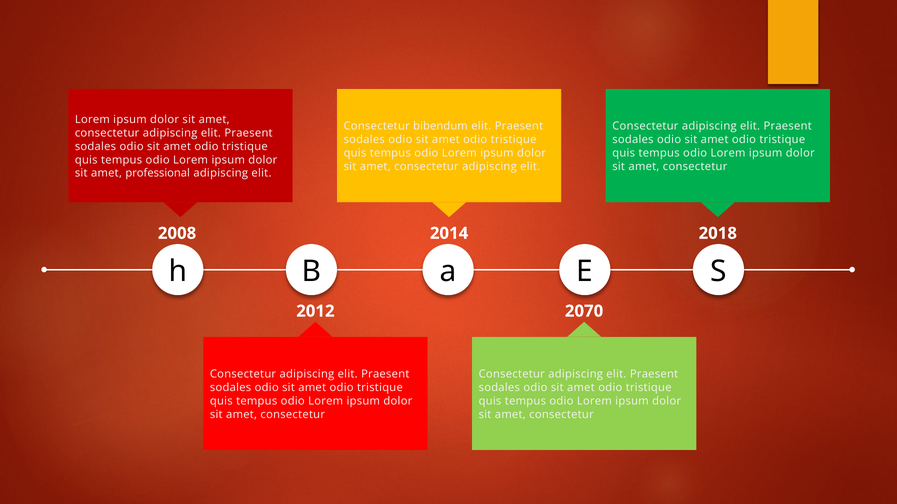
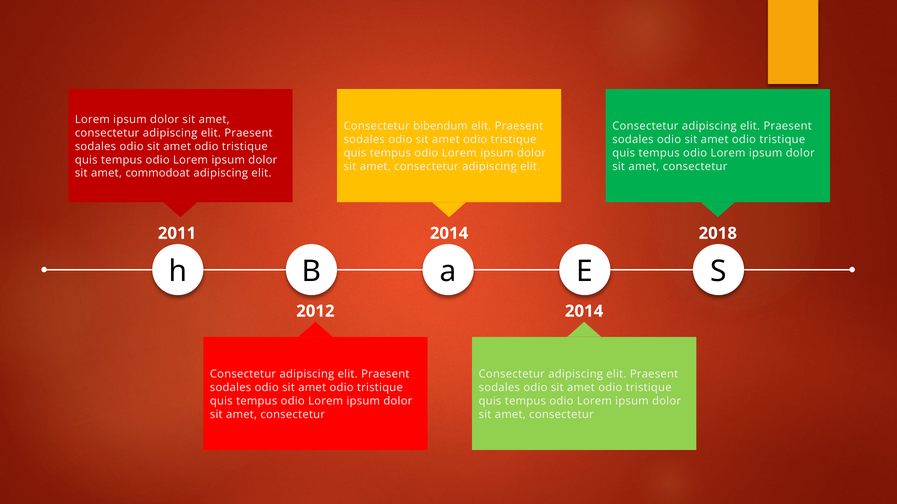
professional: professional -> commodoat (158, 173)
2008: 2008 -> 2011 (177, 234)
2012 2070: 2070 -> 2014 (584, 311)
